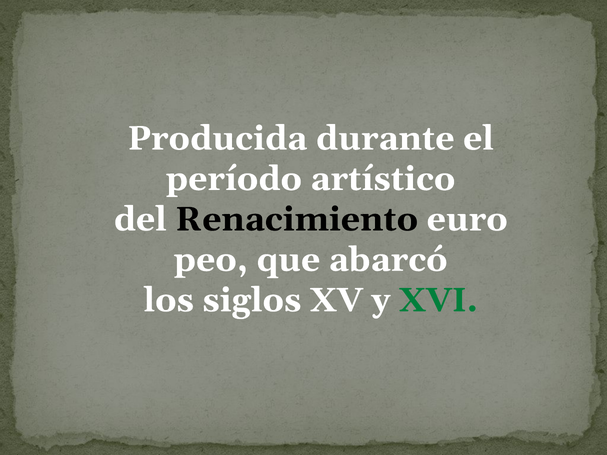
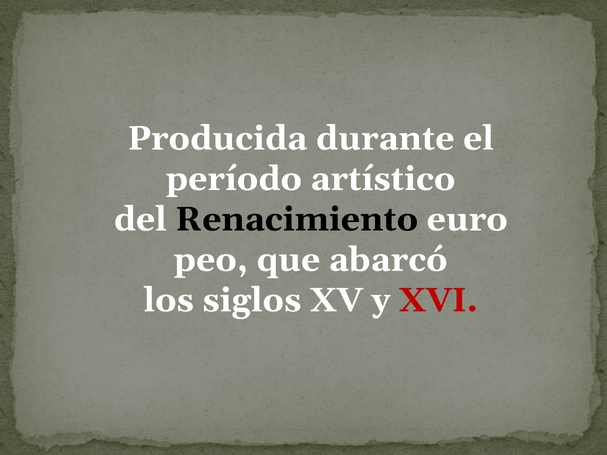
XVI colour: green -> red (438, 300)
